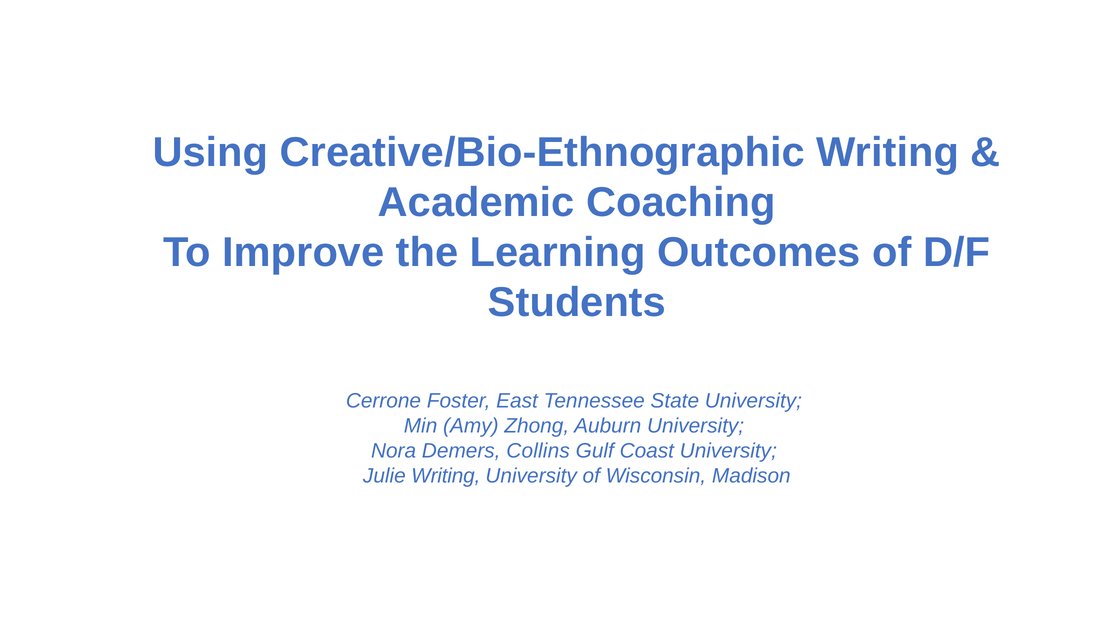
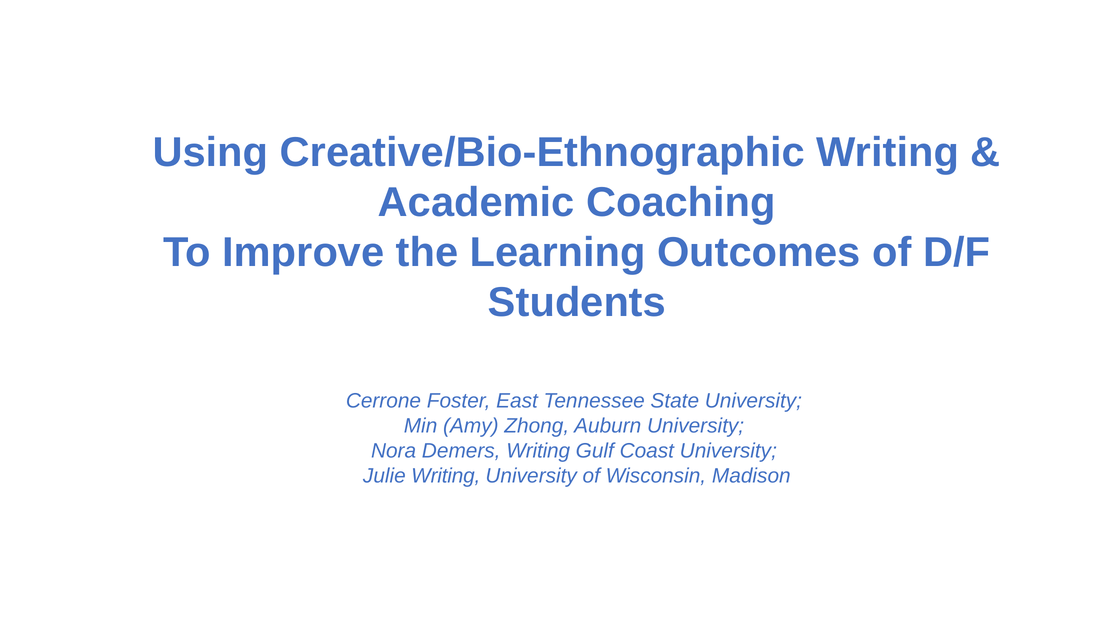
Demers Collins: Collins -> Writing (538, 451)
